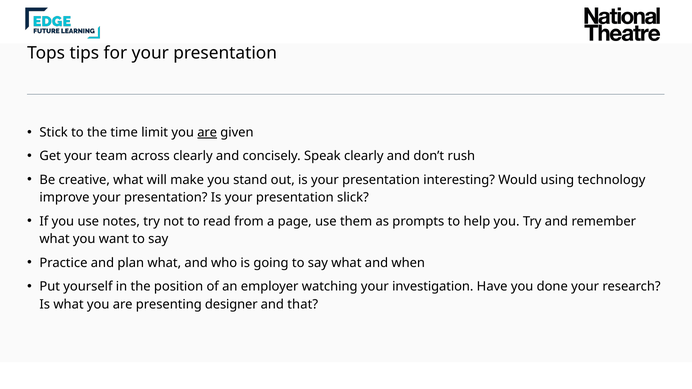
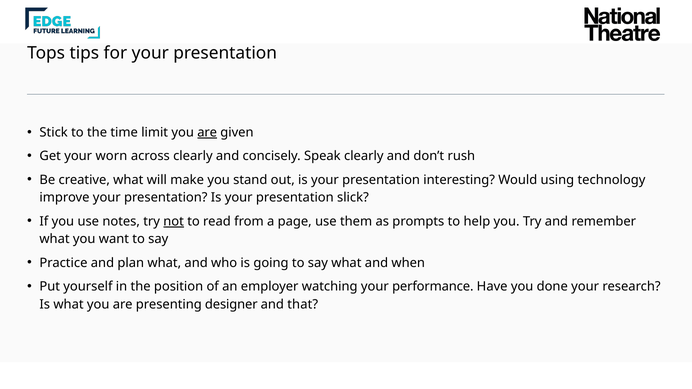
team: team -> worn (111, 156)
not underline: none -> present (174, 221)
investigation: investigation -> performance (433, 287)
